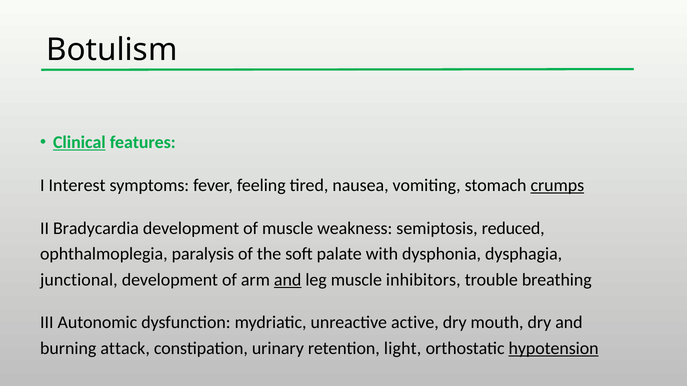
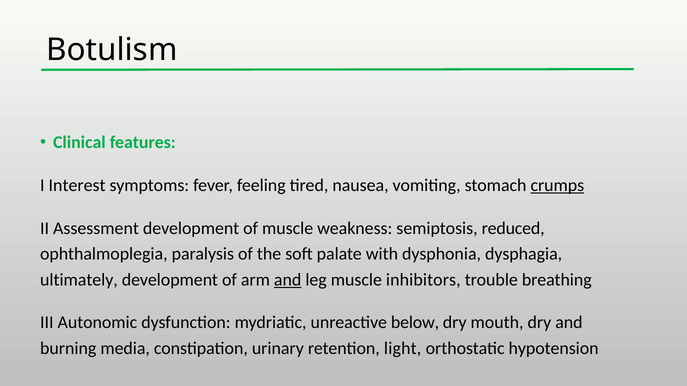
Clinical underline: present -> none (79, 143)
Bradycardia: Bradycardia -> Assessment (96, 228)
junctional: junctional -> ultimately (79, 280)
active: active -> below (415, 323)
attack: attack -> media (125, 349)
hypotension underline: present -> none (554, 349)
